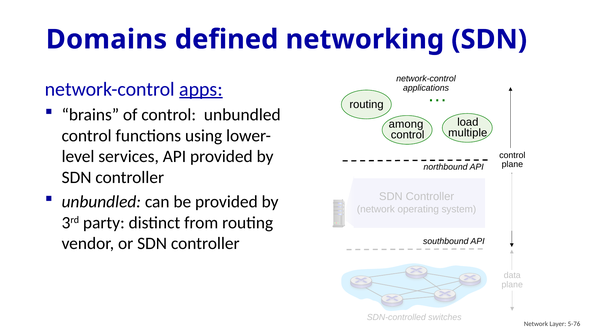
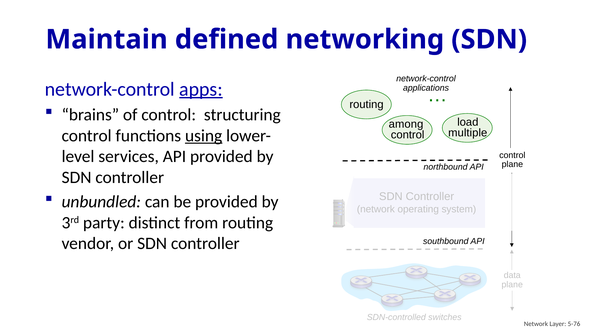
Domains: Domains -> Maintain (107, 39)
control unbundled: unbundled -> structuring (242, 115)
using underline: none -> present (204, 136)
